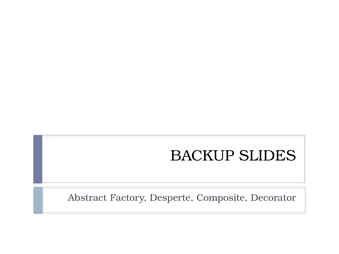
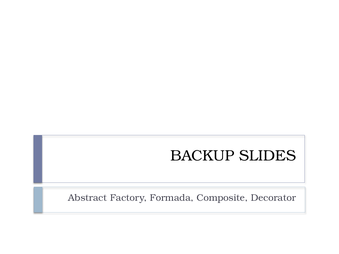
Desperte: Desperte -> Formada (172, 198)
